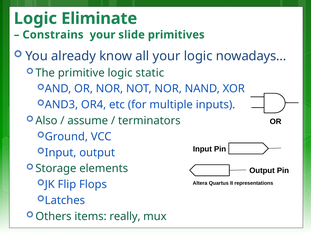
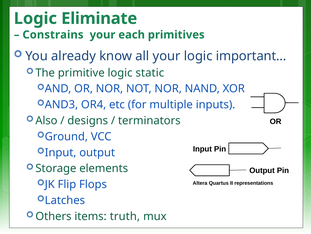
slide: slide -> each (132, 35)
nowadays…: nowadays… -> important… (251, 56)
assume: assume -> designs (88, 120)
really: really -> truth (125, 216)
